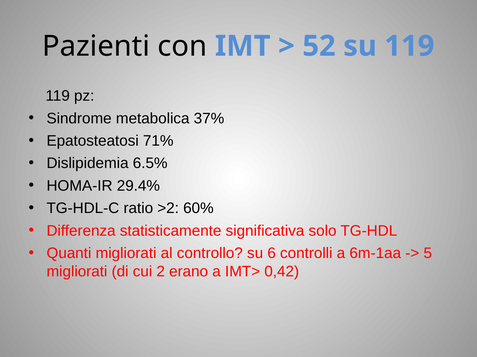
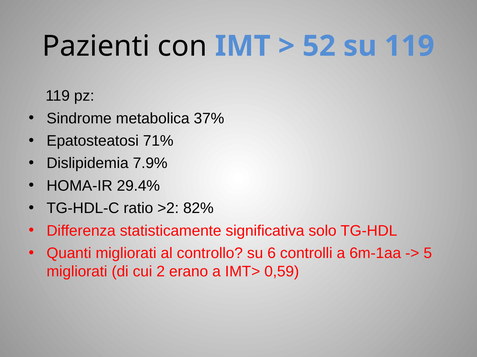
6.5%: 6.5% -> 7.9% (150, 164)
60%: 60% -> 82% (198, 209)
0,42: 0,42 -> 0,59 (282, 272)
